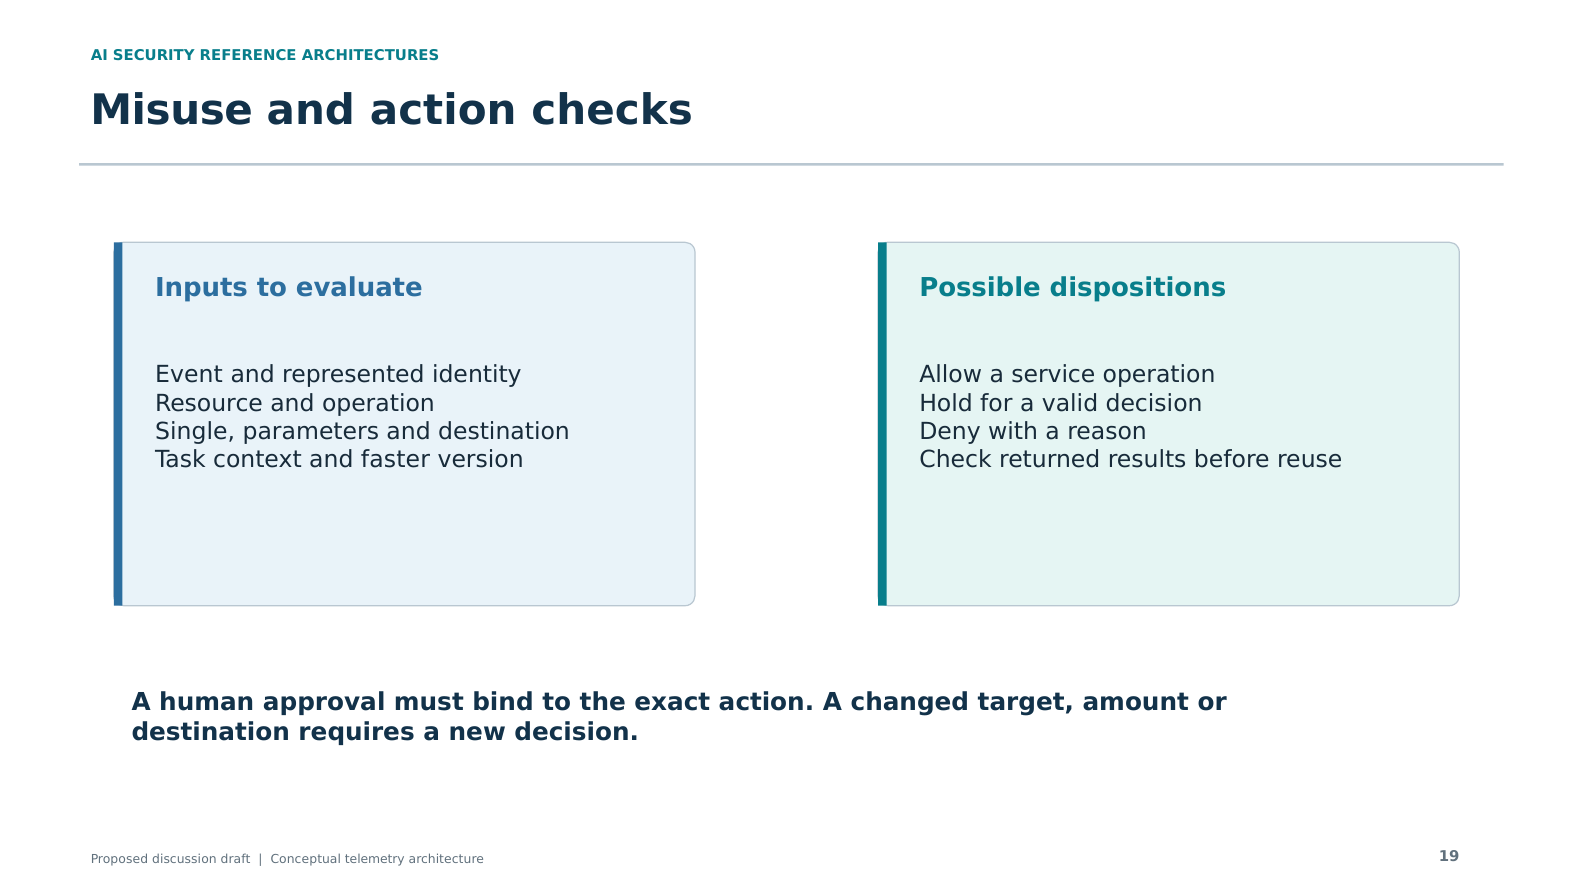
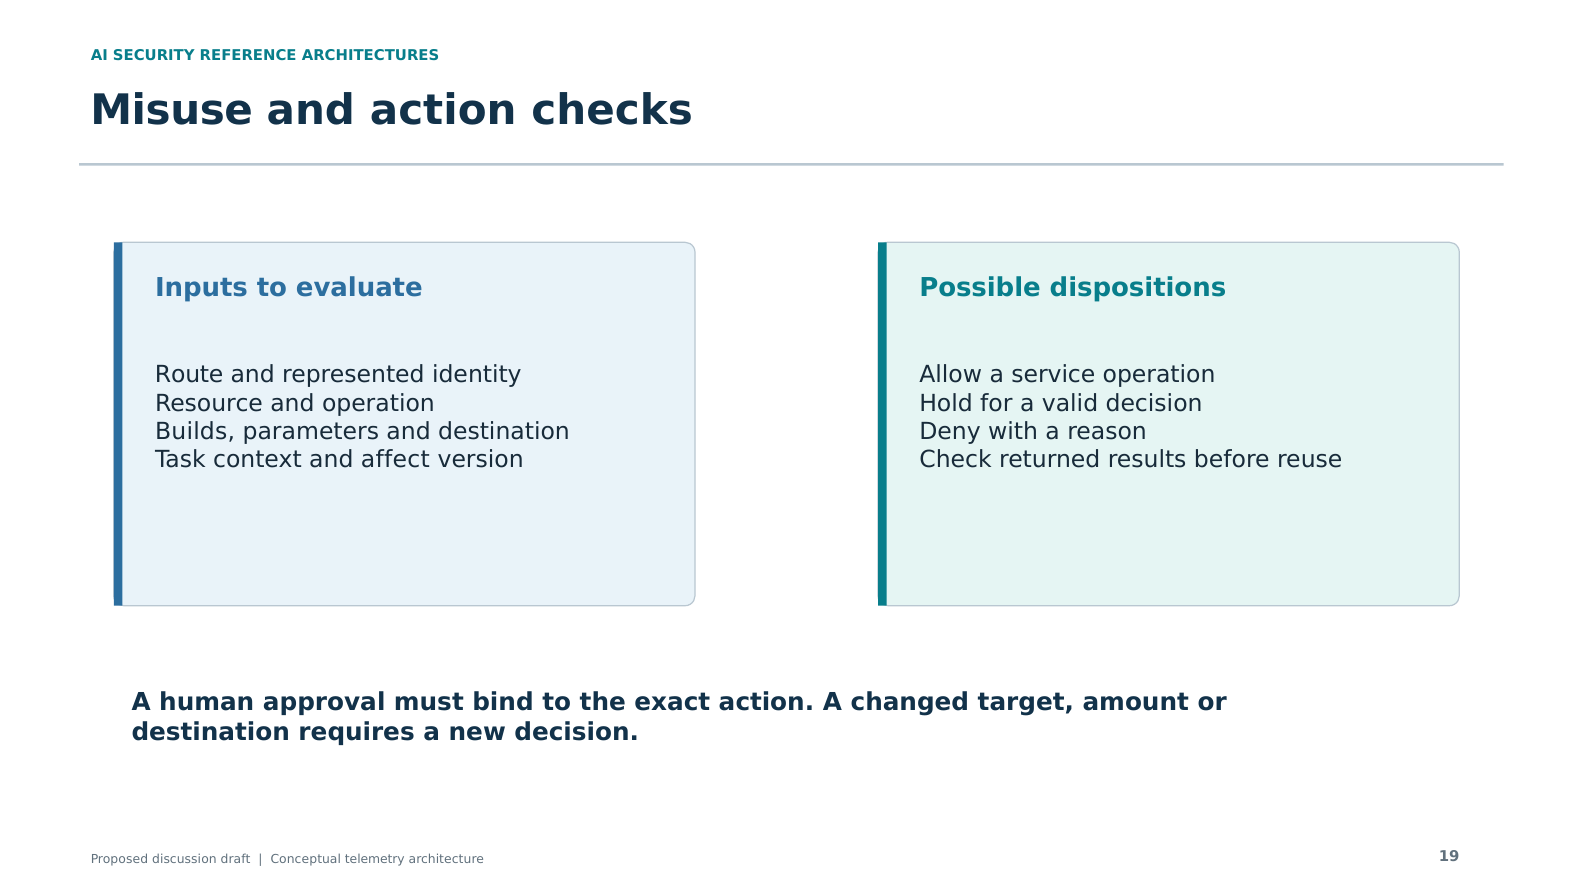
Event: Event -> Route (189, 375)
Single: Single -> Builds (195, 432)
faster: faster -> affect (395, 460)
